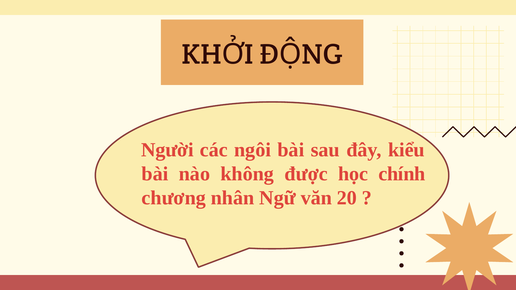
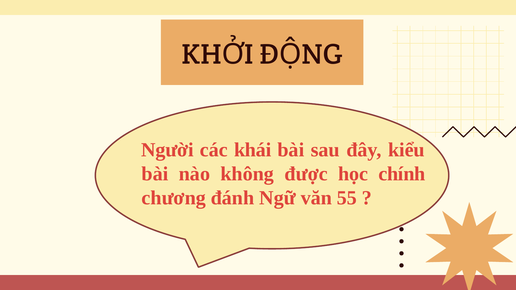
ngôi: ngôi -> khái (253, 150)
nhân: nhân -> đánh (233, 198)
20: 20 -> 55 (347, 198)
